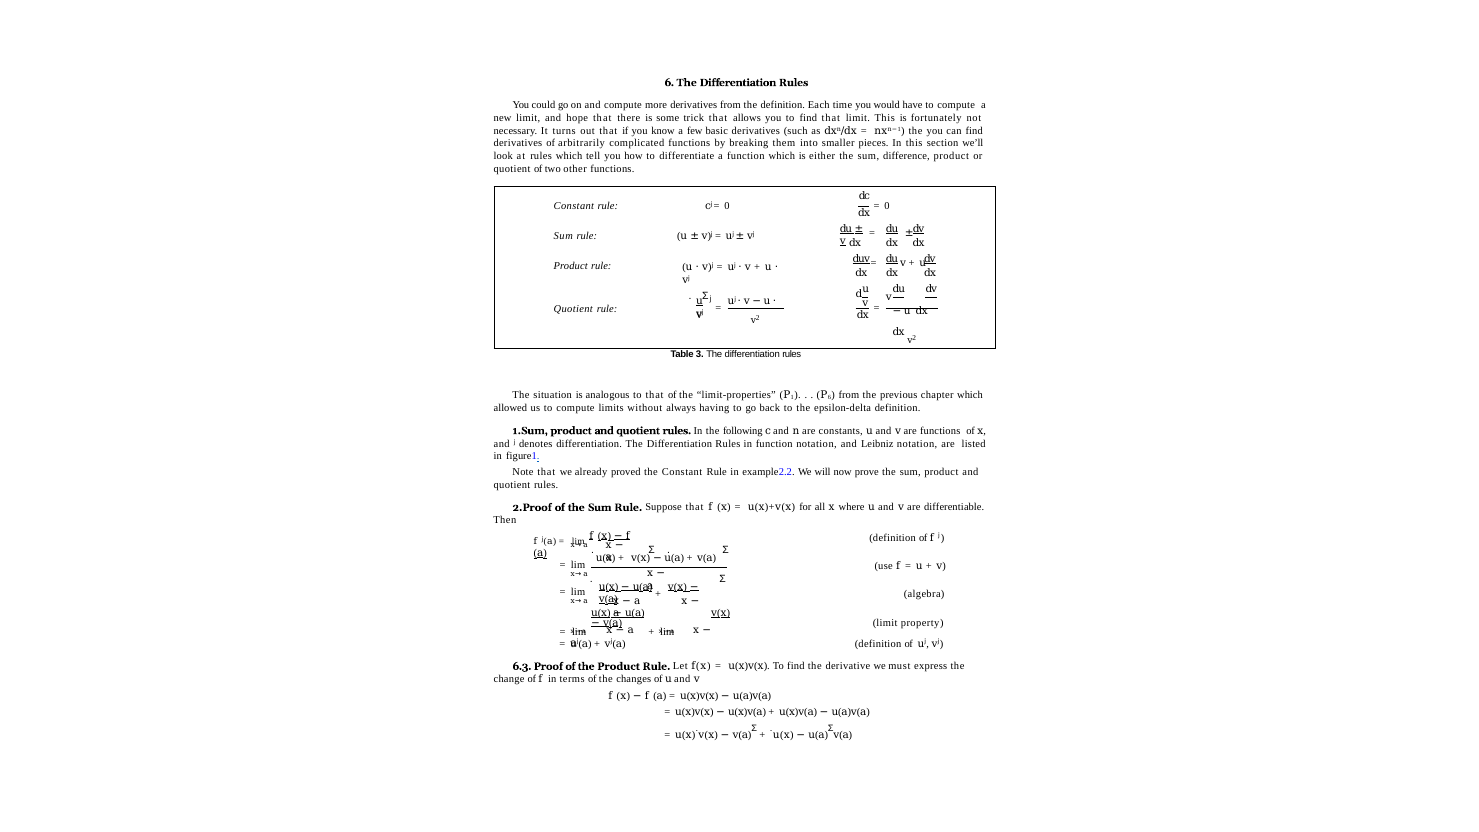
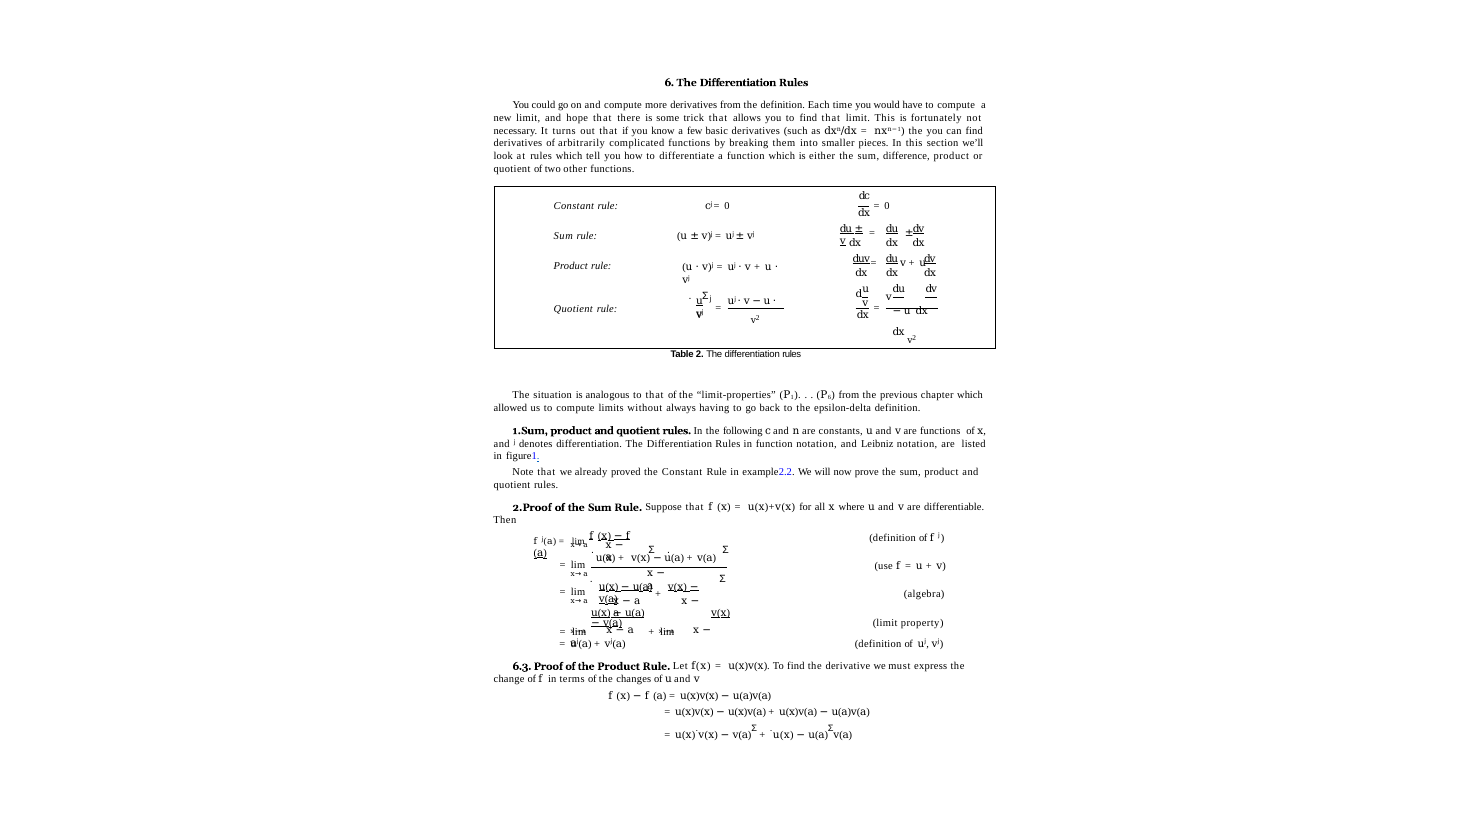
Table 3: 3 -> 2 (700, 354)
